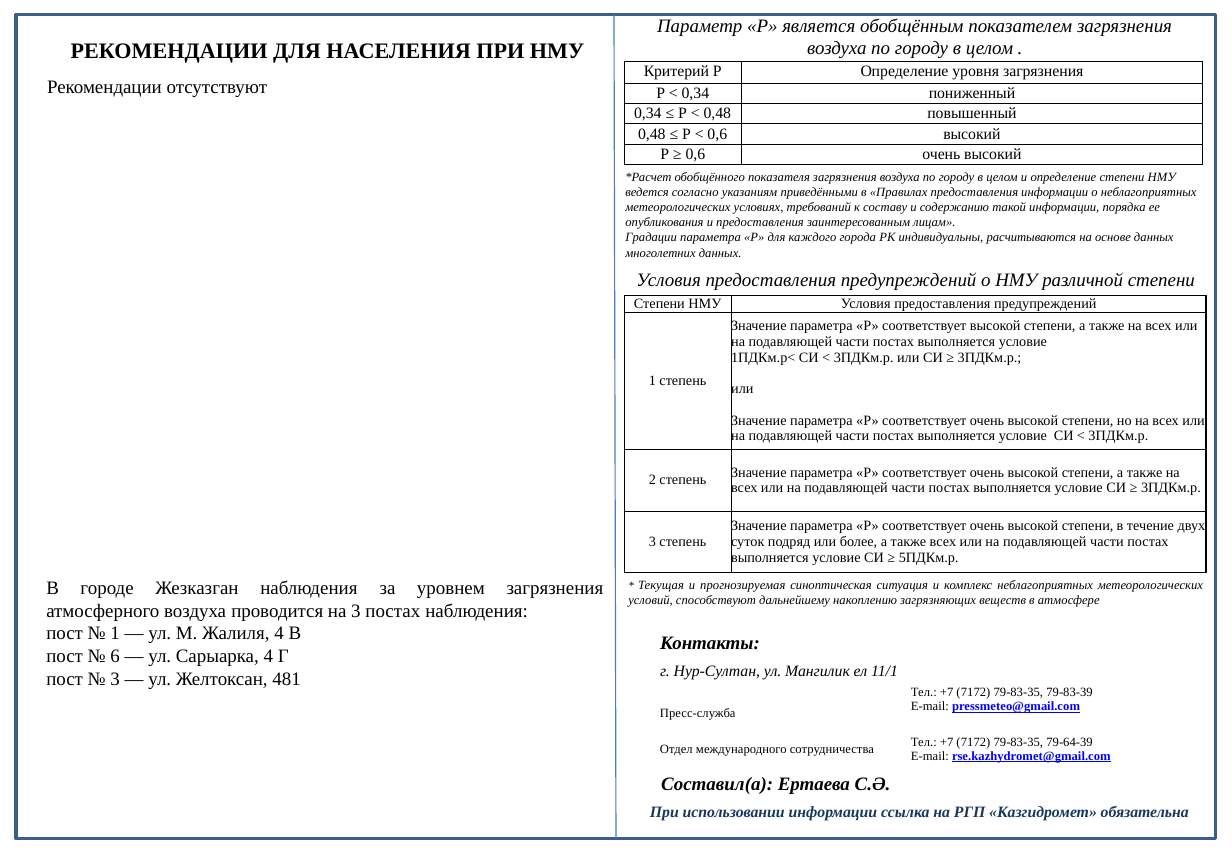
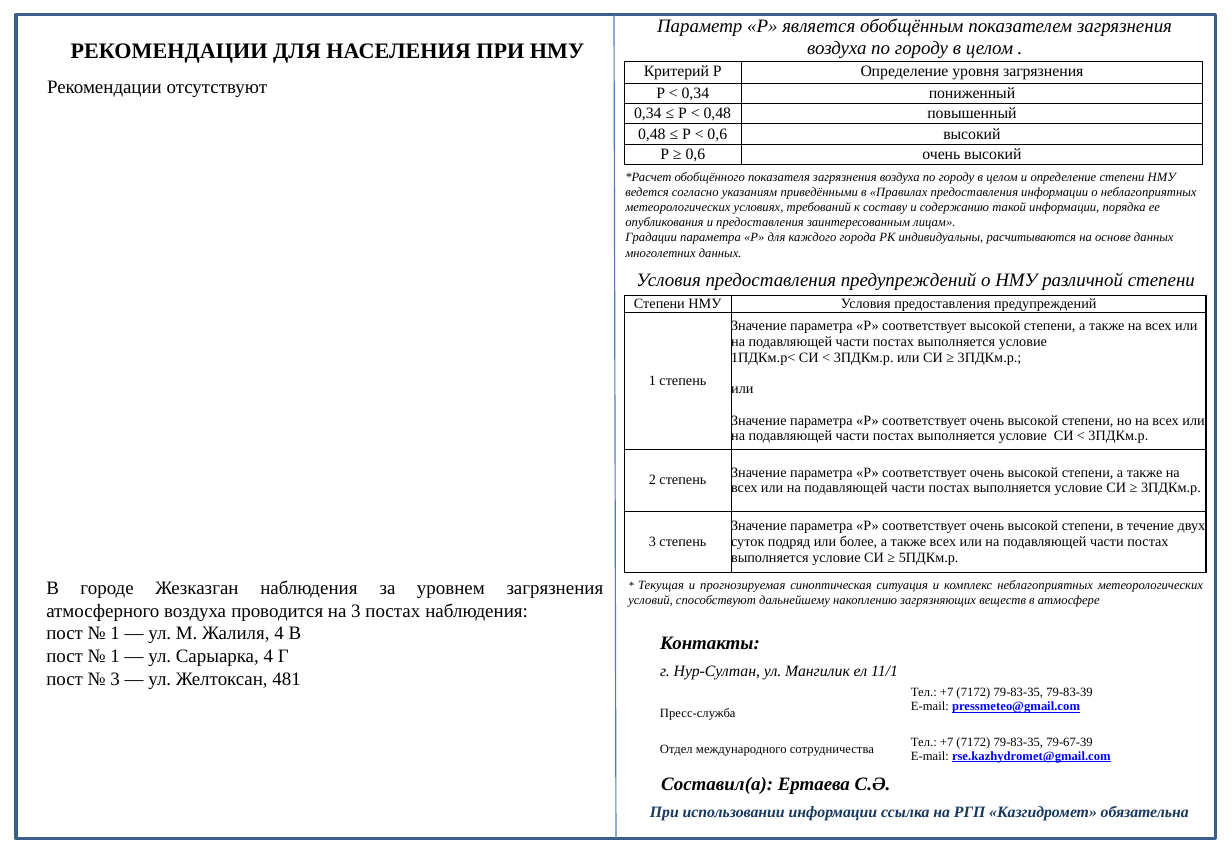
6: 6 -> 1 (115, 656)
79-64-39: 79-64-39 -> 79-67-39 (1070, 742)
